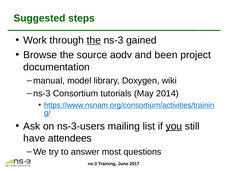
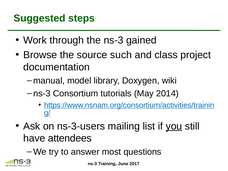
the underline: present -> none (94, 40)
aodv: aodv -> such (121, 55)
been: been -> class (166, 55)
